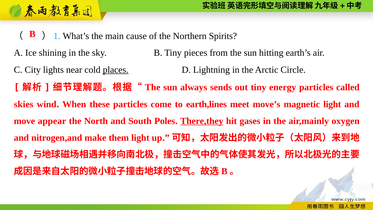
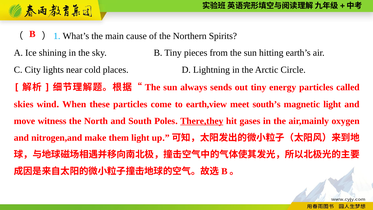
places underline: present -> none (116, 70)
earth,lines: earth,lines -> earth,view (206, 104)
move’s: move’s -> south’s (267, 104)
appear: appear -> witness (52, 121)
